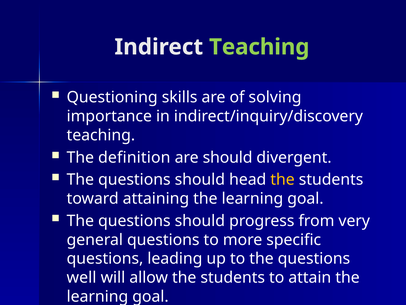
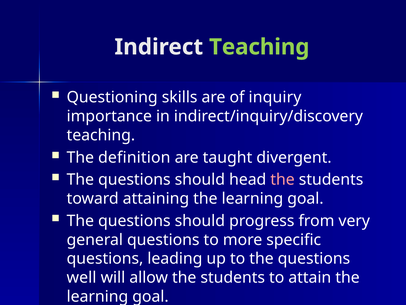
solving: solving -> inquiry (275, 97)
are should: should -> taught (228, 157)
the colour: yellow -> pink (283, 179)
